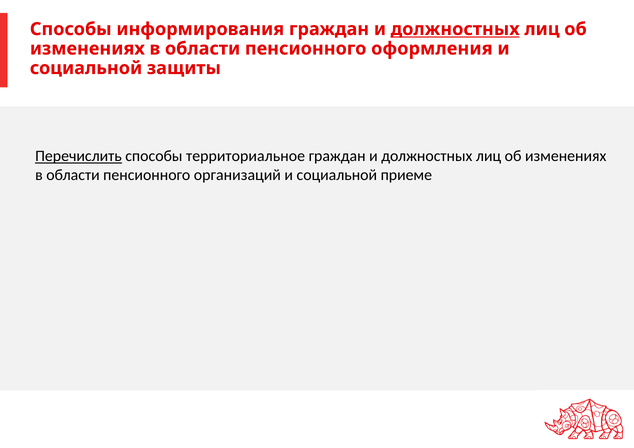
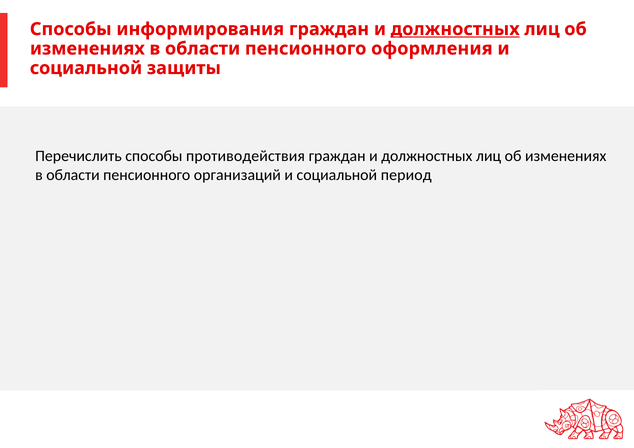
Перечислить underline: present -> none (78, 156)
территориальное: территориальное -> противодействия (246, 156)
приеме: приеме -> период (406, 175)
